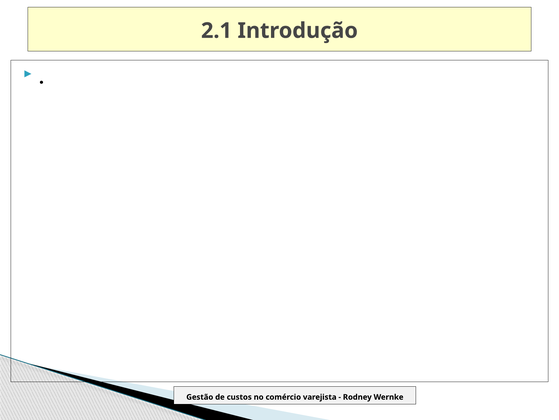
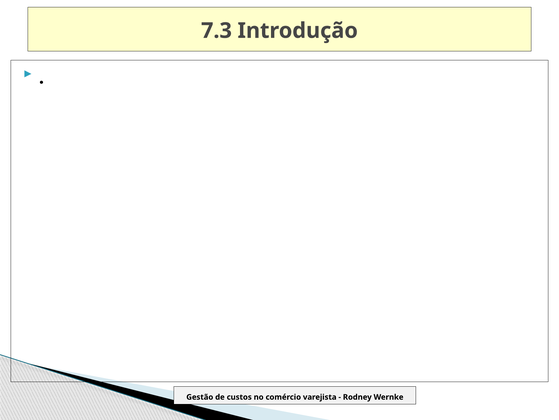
2.1: 2.1 -> 7.3 (216, 31)
